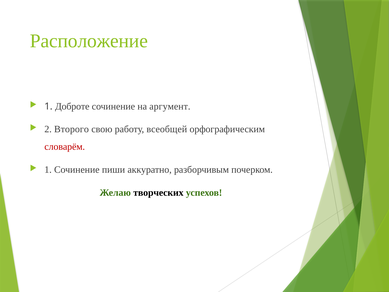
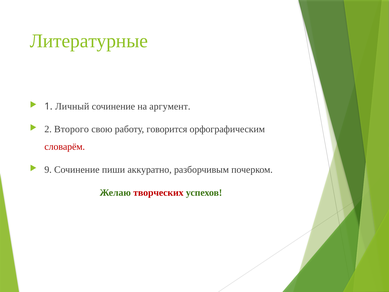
Расположение: Расположение -> Литературные (89, 41)
Доброте: Доброте -> Личный (72, 106)
всеобщей: всеобщей -> говорится (167, 129)
1: 1 -> 9 (48, 170)
творческих colour: black -> red (158, 192)
